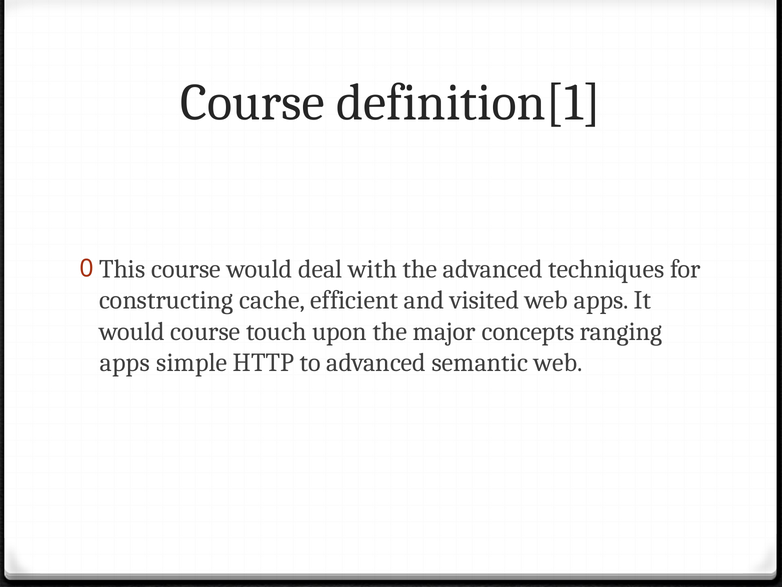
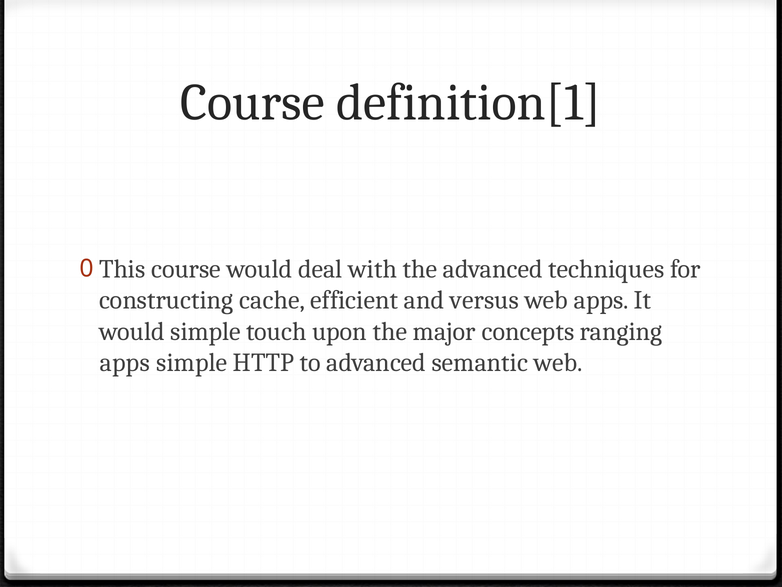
visited: visited -> versus (484, 300)
would course: course -> simple (205, 331)
